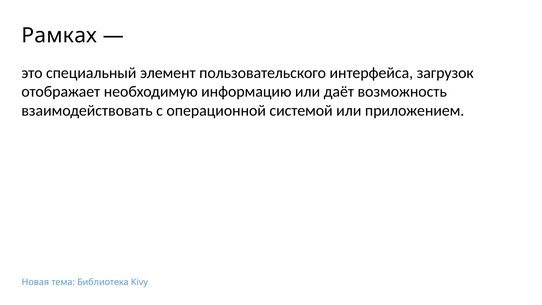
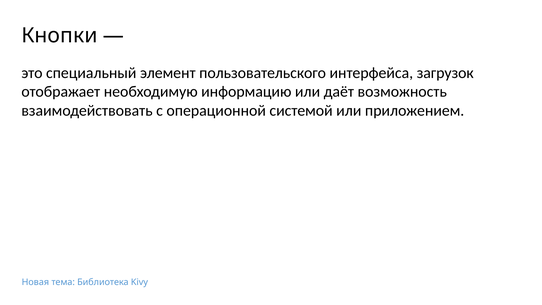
Рамках: Рамках -> Кнопки (59, 35)
